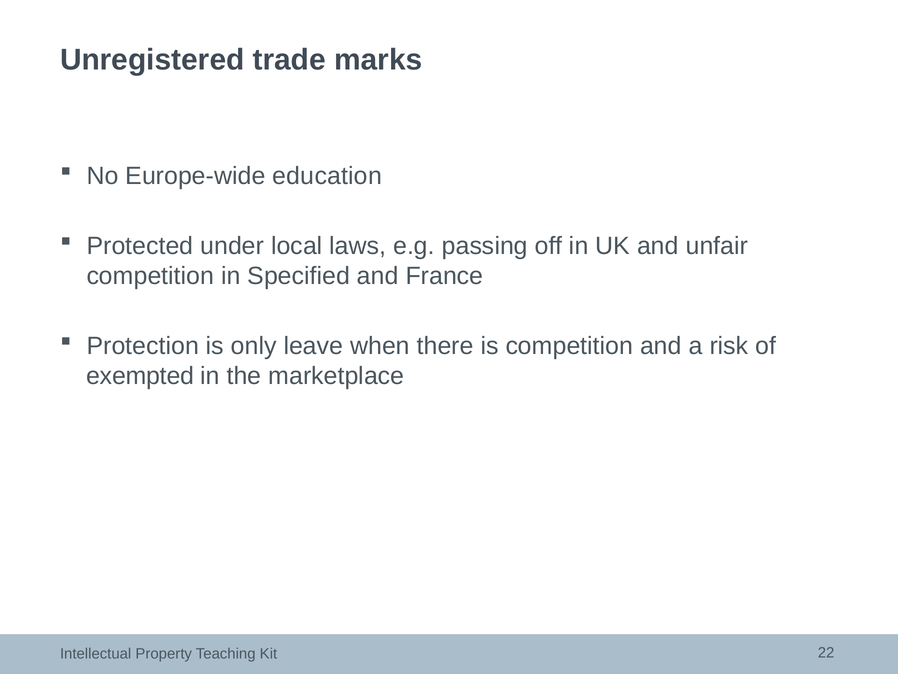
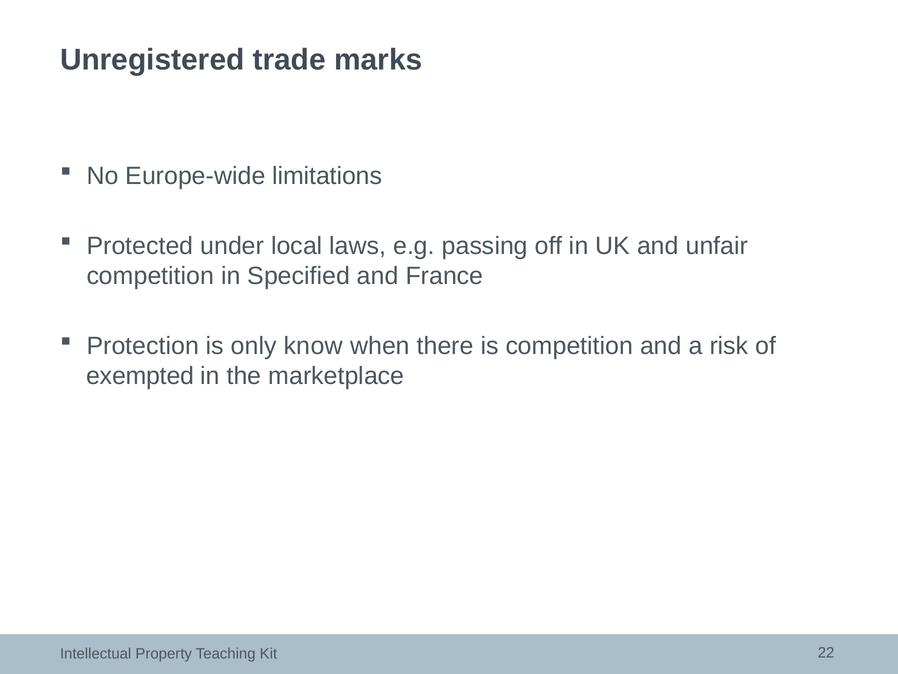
education: education -> limitations (327, 176)
leave: leave -> know (313, 346)
